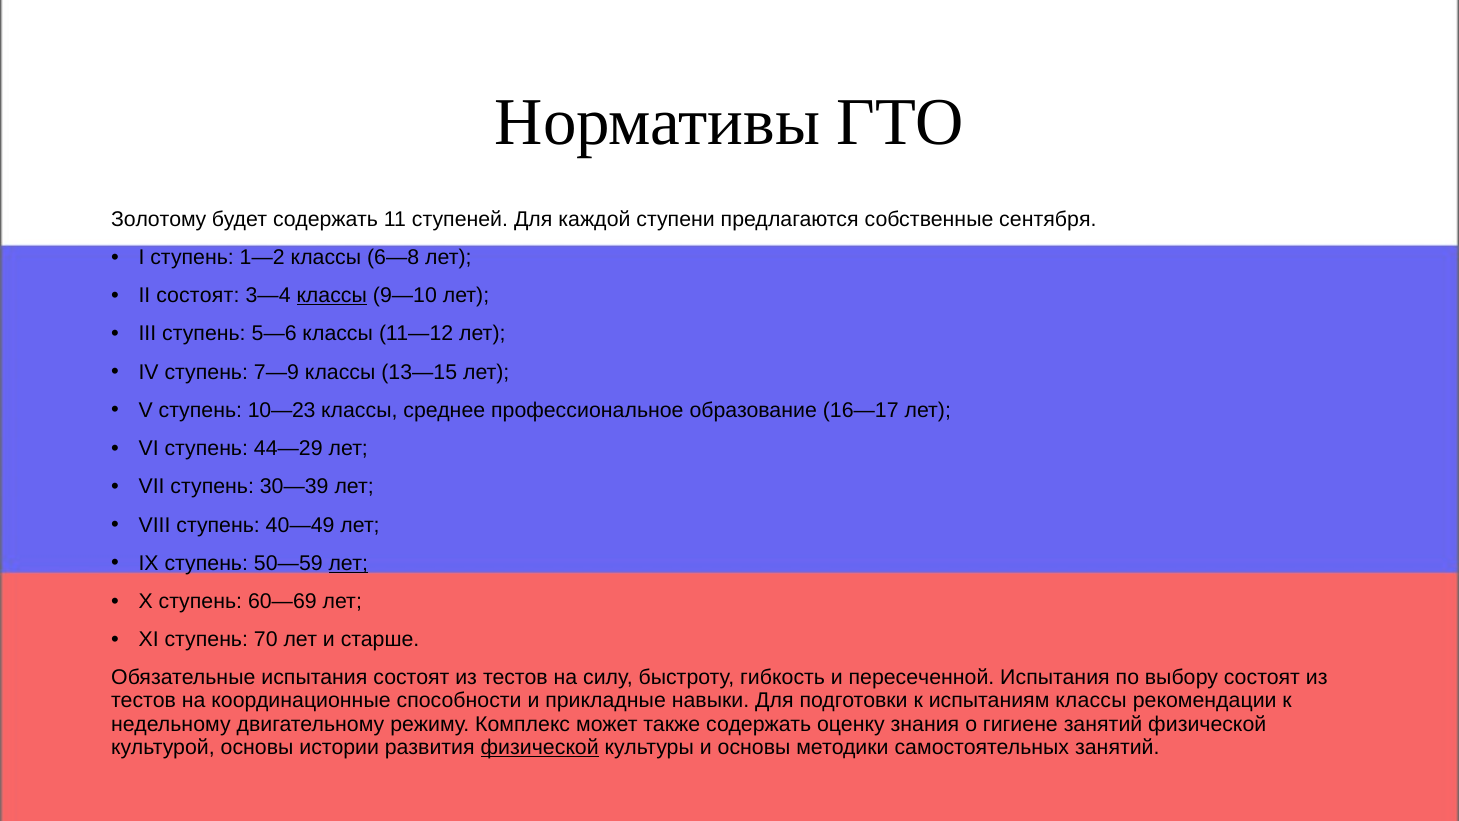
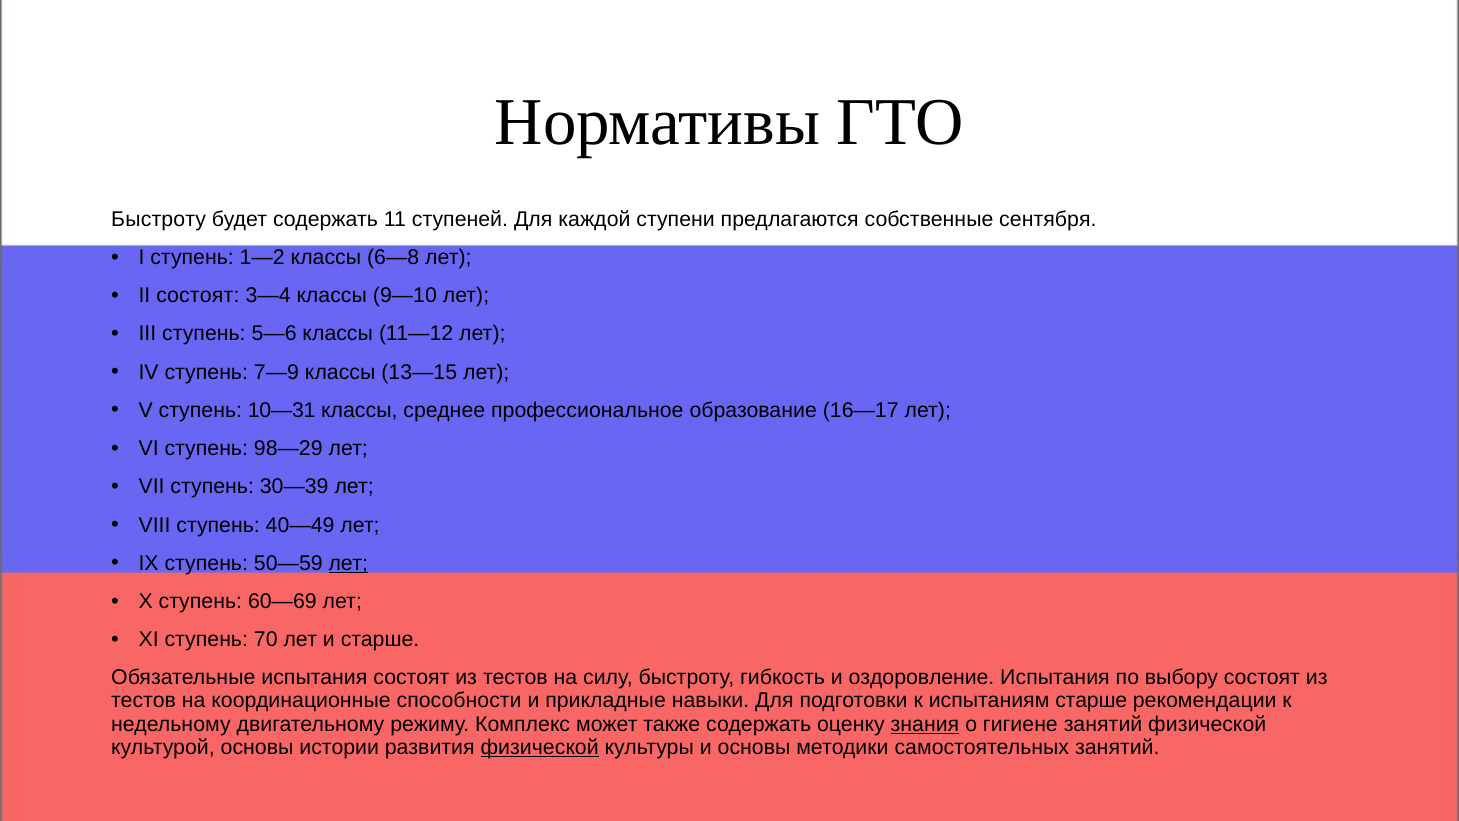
Золотому: Золотому -> Быстроту (159, 219)
классы underline: present -> none (332, 296)
10—23: 10—23 -> 10—31 (282, 410)
44—29: 44—29 -> 98—29 (288, 448)
пересеченной: пересеченной -> оздоровление (922, 678)
испытаниям классы: классы -> старше (1091, 701)
знания underline: none -> present (925, 724)
